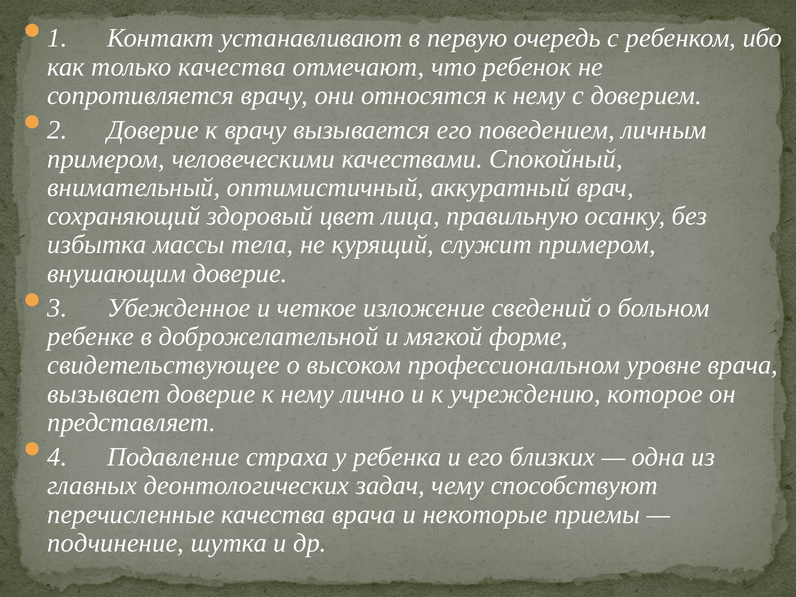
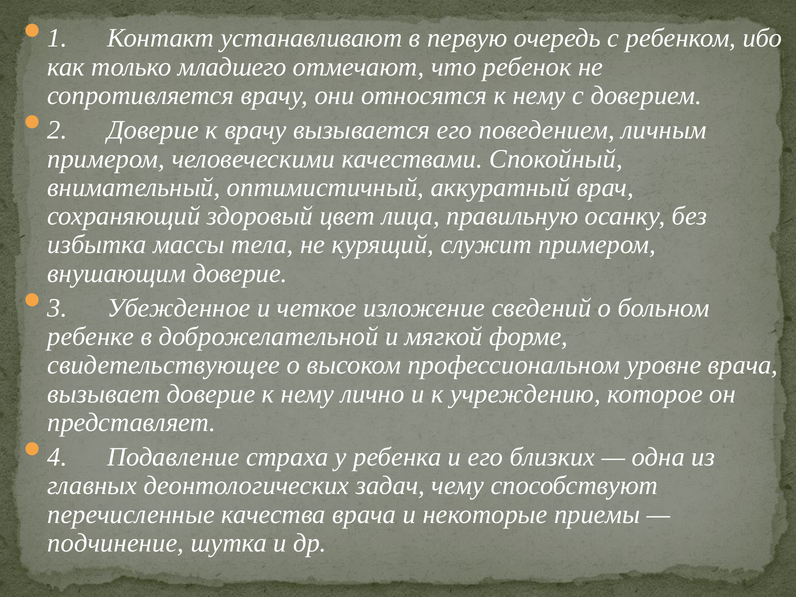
только качества: качества -> младшего (232, 67)
